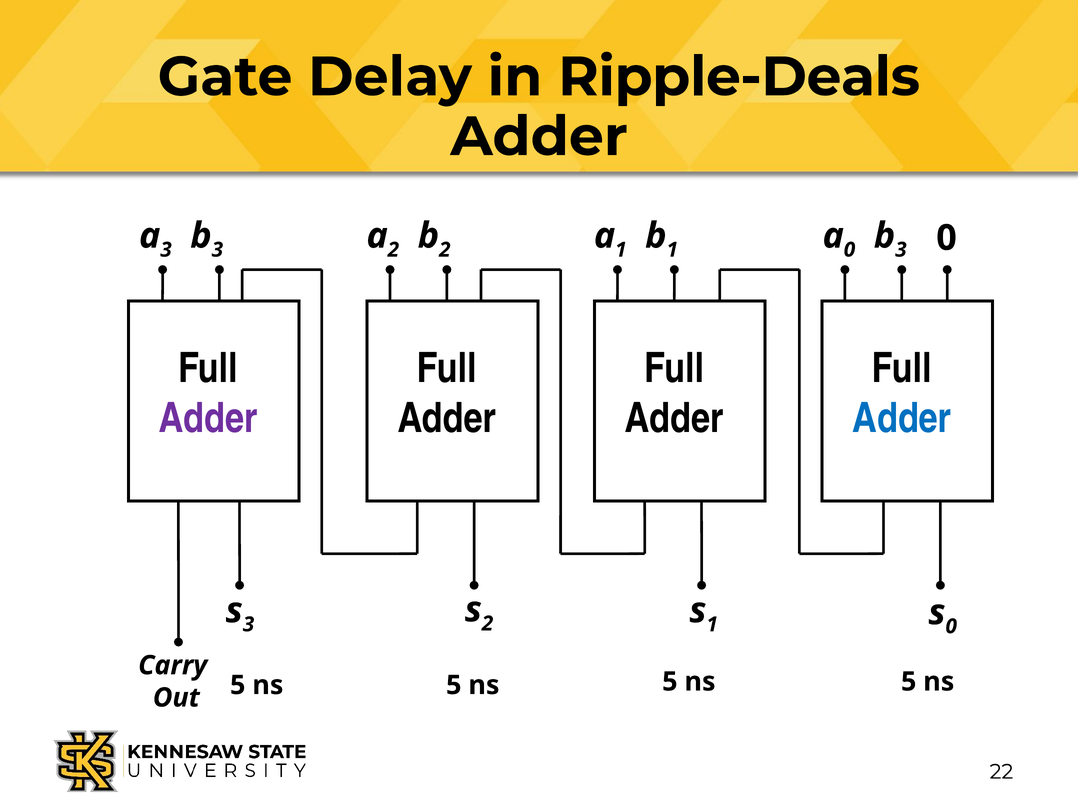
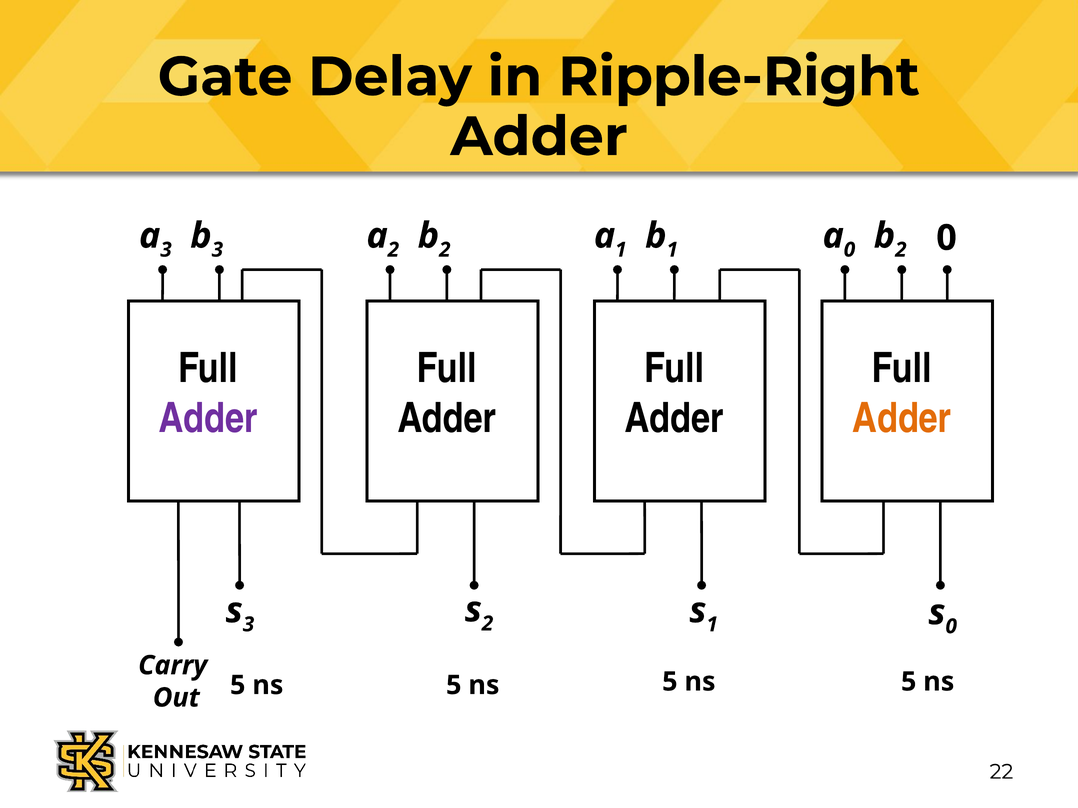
Ripple-Deals: Ripple-Deals -> Ripple-Right (739, 77)
3: 3 -> 2 (901, 250)
Adder colour: blue -> orange (902, 419)
